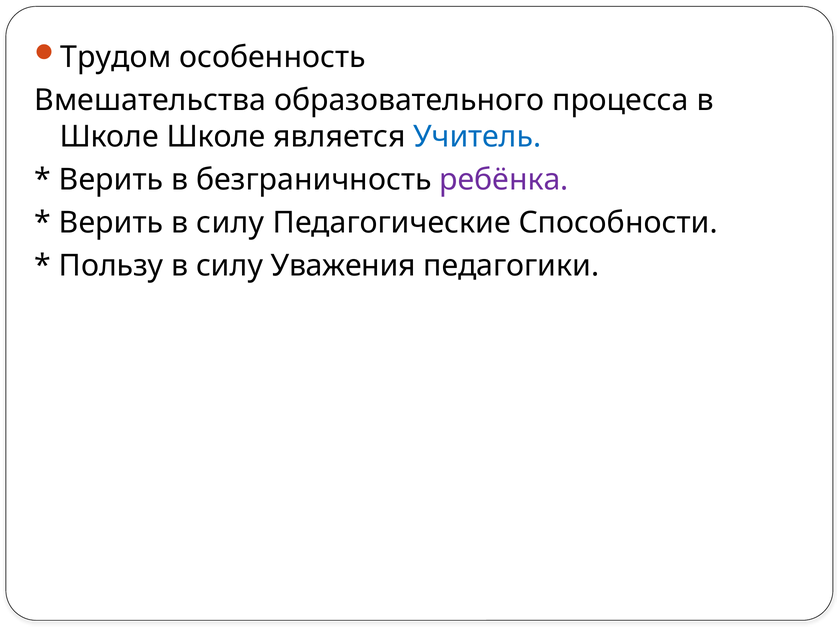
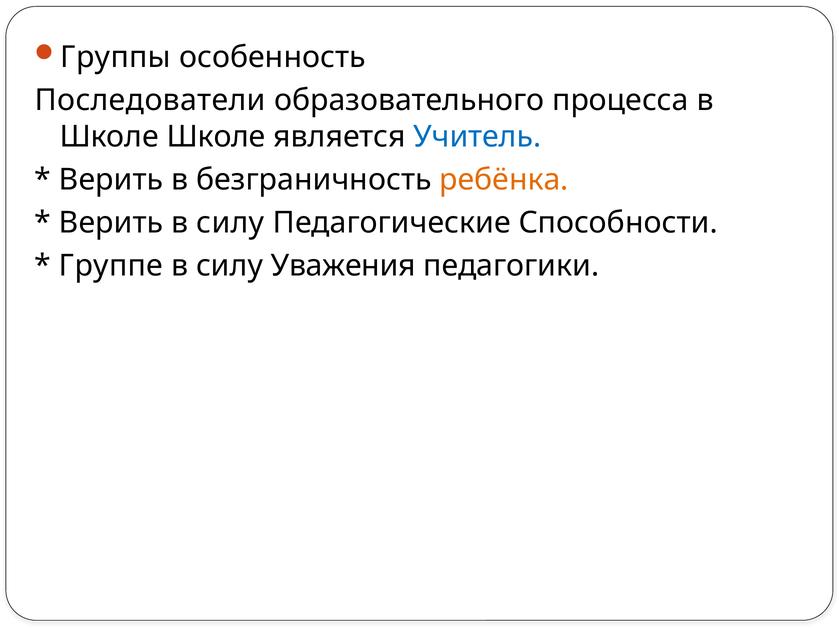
Трудом: Трудом -> Группы (116, 57)
Вмешательства: Вмешательства -> Последователи (150, 100)
ребёнка colour: purple -> orange (504, 180)
Пользу: Пользу -> Группе (111, 266)
